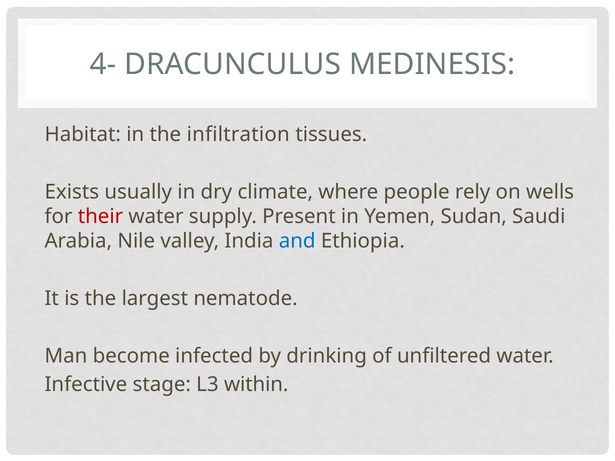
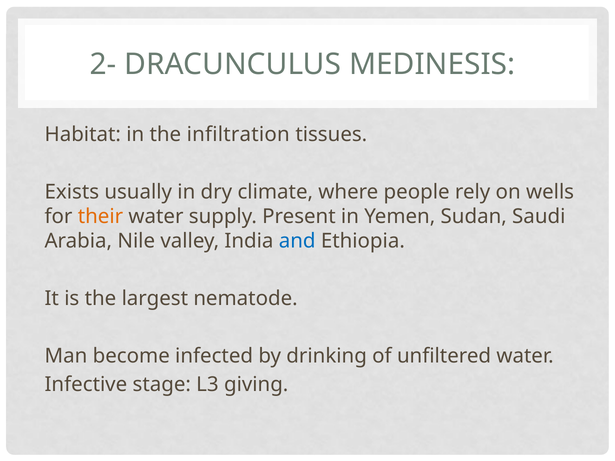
4-: 4- -> 2- (103, 64)
their colour: red -> orange (100, 217)
within: within -> giving (256, 385)
